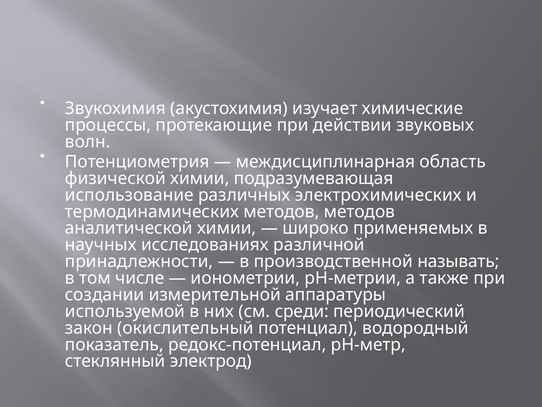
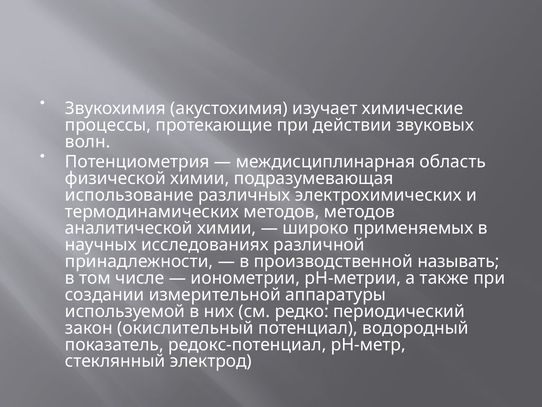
среди: среди -> редко (302, 311)
